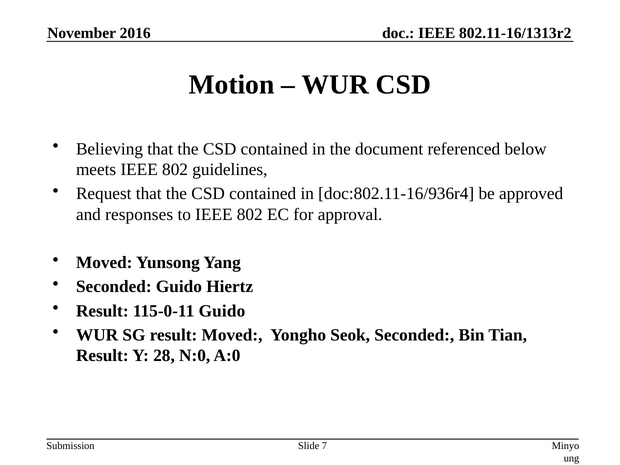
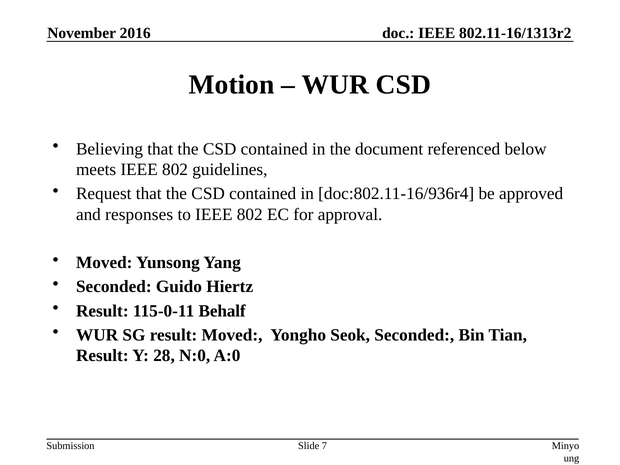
115-0-11 Guido: Guido -> Behalf (222, 311)
